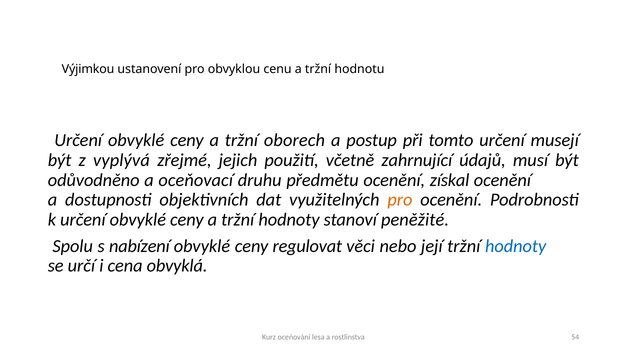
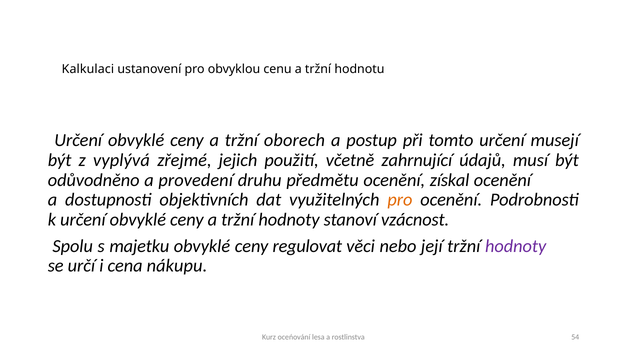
Výjimkou: Výjimkou -> Kalkulaci (88, 69)
oceňovací: oceňovací -> provedení (196, 180)
peněžité: peněžité -> vzácnost (415, 219)
nabízení: nabízení -> majetku (139, 246)
hodnoty colour: blue -> purple (516, 246)
obvyklá: obvyklá -> nákupu (177, 266)
